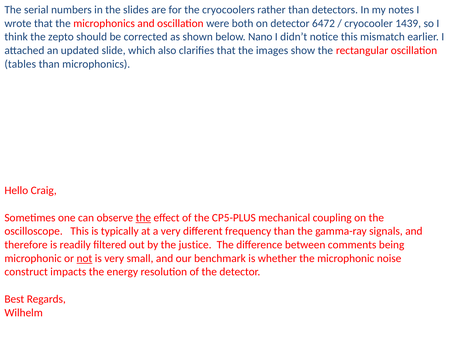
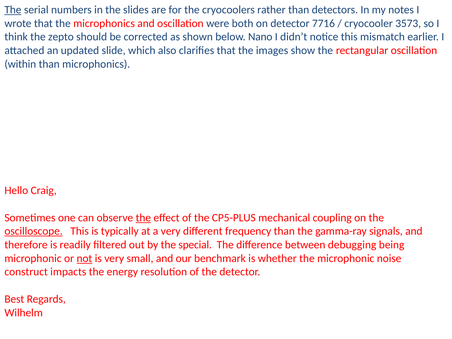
The underline: none -> present (13, 10)
6472: 6472 -> 7716 (323, 23)
1439: 1439 -> 3573 (408, 23)
tables: tables -> within (20, 64)
oscilloscope underline: none -> present (34, 231)
justice: justice -> special (195, 245)
comments: comments -> debugging (352, 245)
